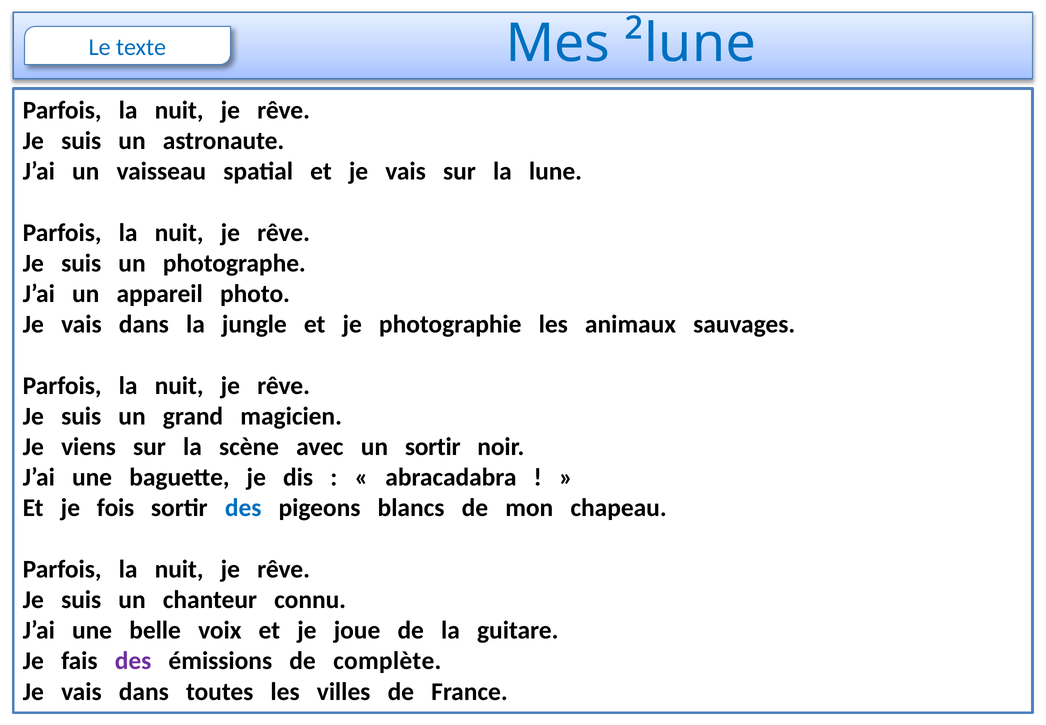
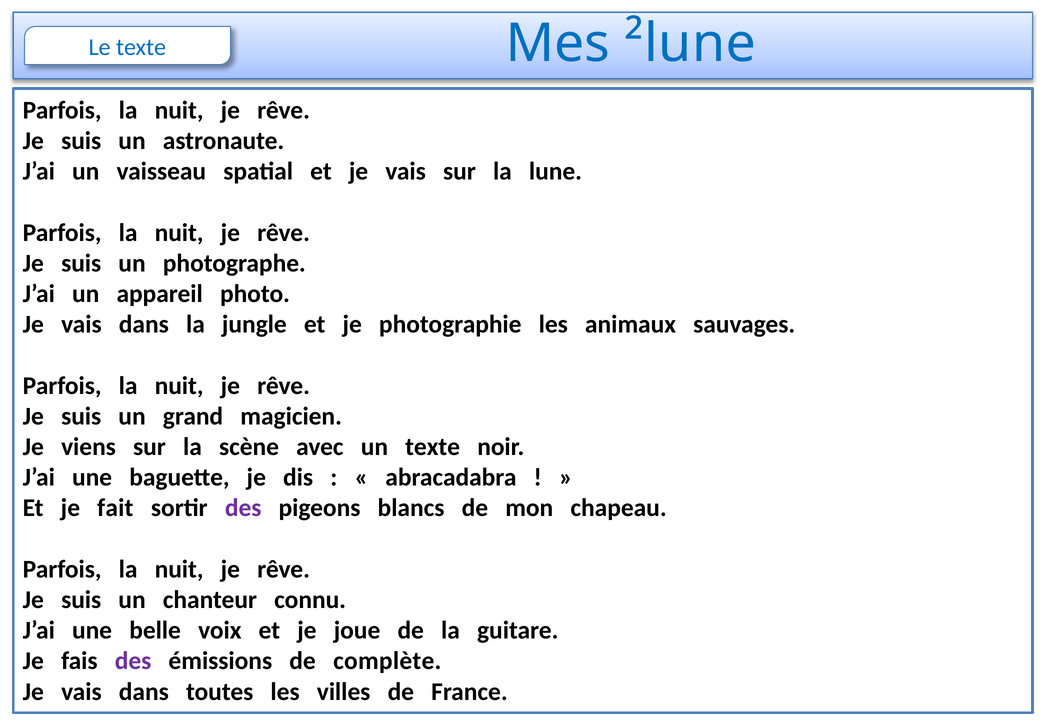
un sortir: sortir -> texte (433, 447)
fois: fois -> fait (115, 508)
des colour: blue -> purple (243, 508)
